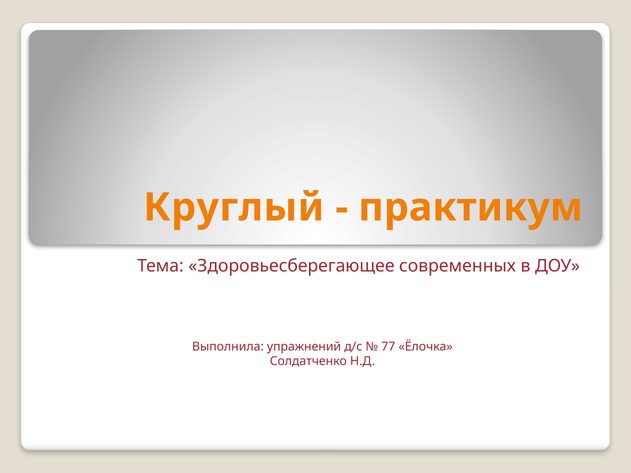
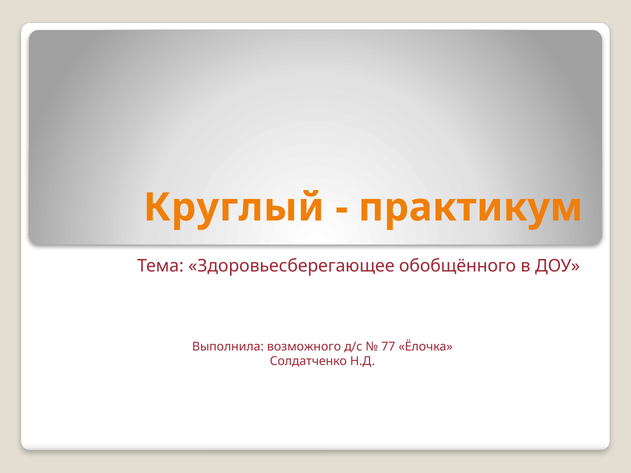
современных: современных -> обобщённого (458, 266)
упражнений: упражнений -> возможного (304, 347)
